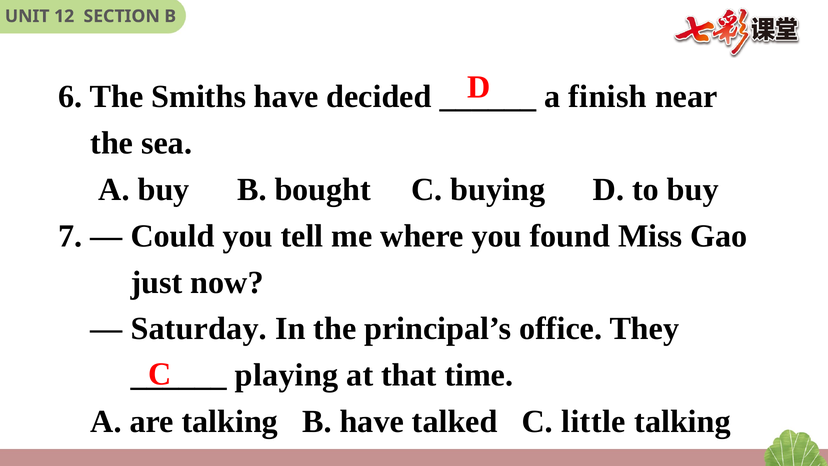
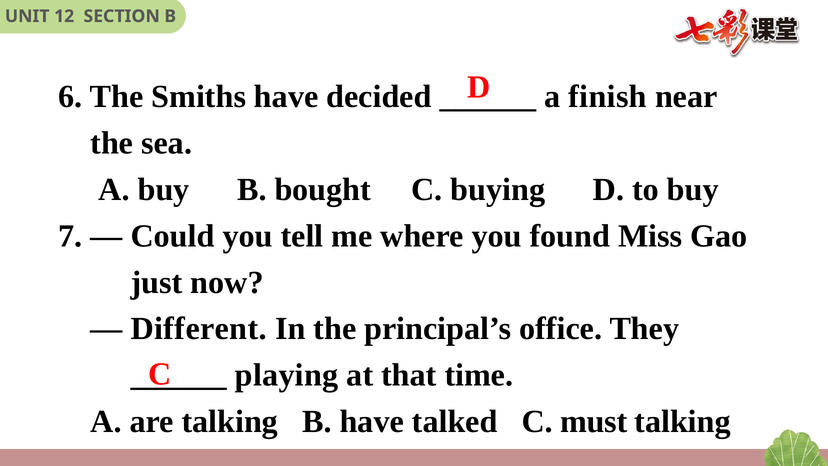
Saturday: Saturday -> Different (199, 329)
little: little -> must (594, 421)
